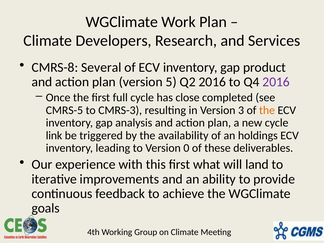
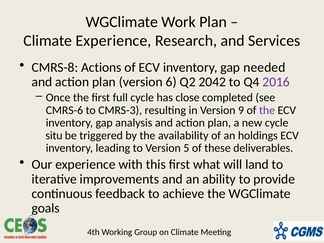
Climate Developers: Developers -> Experience (114, 41)
Several: Several -> Actions (101, 67)
product: product -> needed (264, 67)
5: 5 -> 6 (171, 82)
Q2 2016: 2016 -> 2042 (212, 82)
CMRS-5: CMRS-5 -> CMRS-6 (64, 110)
3: 3 -> 9 (241, 110)
the colour: orange -> purple (267, 110)
link: link -> situ (54, 135)
0: 0 -> 5 (186, 148)
